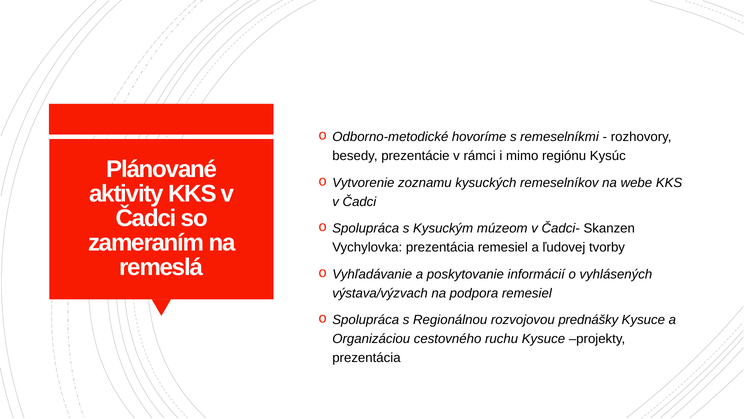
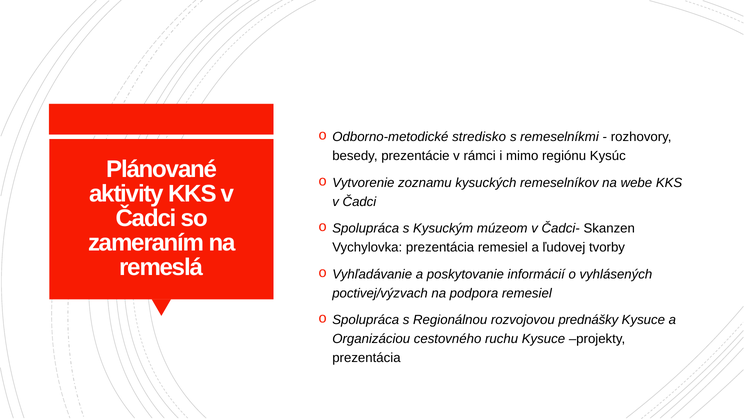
hovoríme: hovoríme -> stredisko (479, 137)
výstava/výzvach: výstava/výzvach -> poctivej/výzvach (380, 293)
